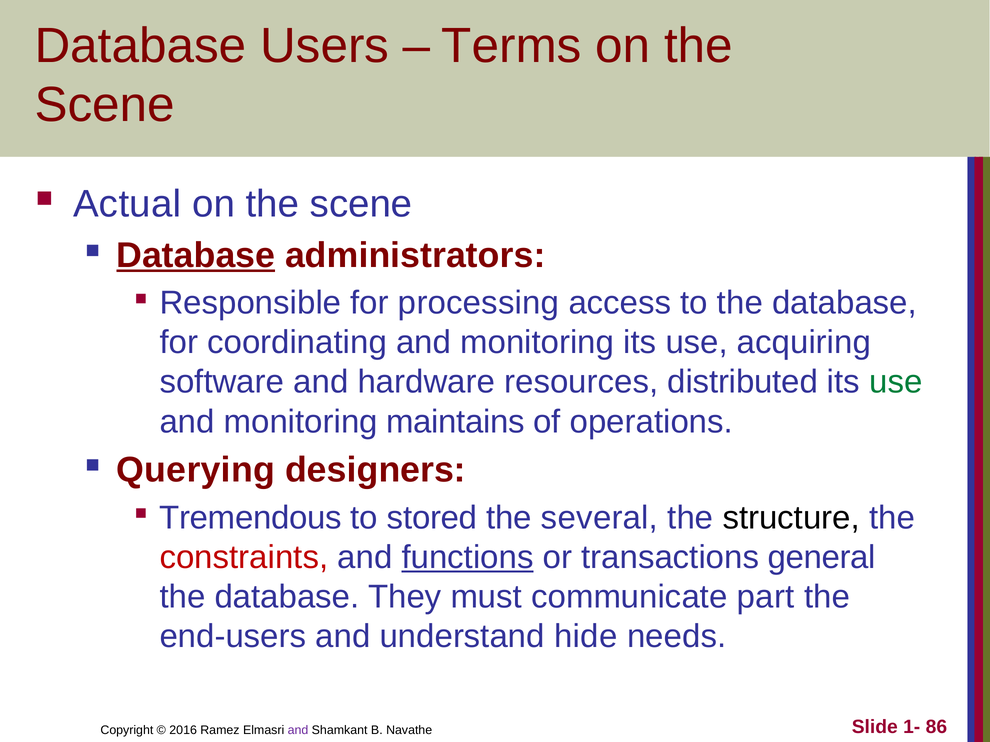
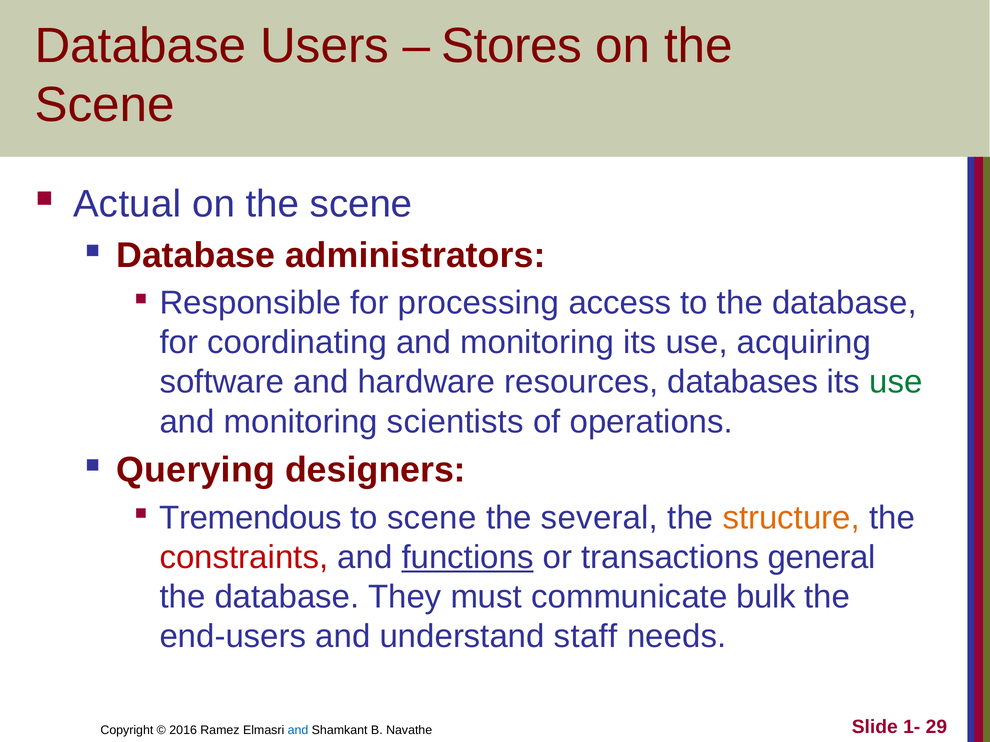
Terms: Terms -> Stores (512, 46)
Database underline: present -> none (196, 256)
distributed: distributed -> databases (743, 382)
maintains: maintains -> scientists (455, 422)
to stored: stored -> scene (432, 518)
structure colour: black -> orange (791, 518)
part: part -> bulk (766, 597)
hide: hide -> staff (586, 637)
and colour: purple -> blue (298, 731)
86: 86 -> 29 (936, 727)
